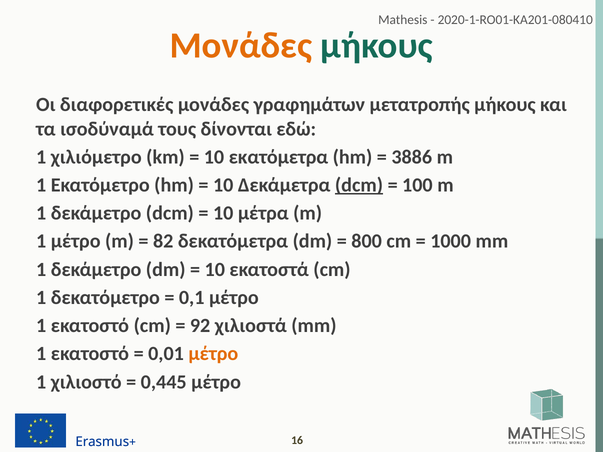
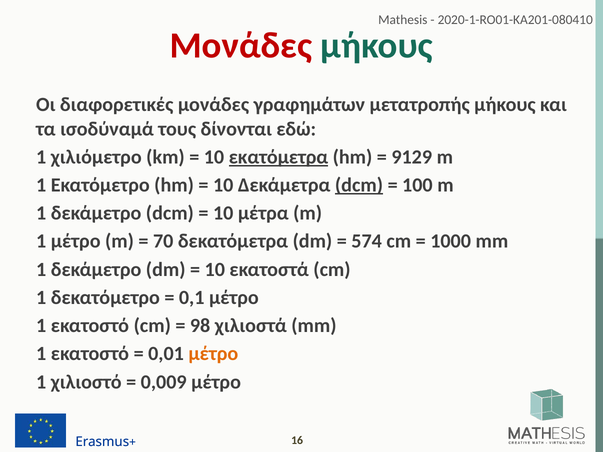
Μονάδες colour: orange -> red (241, 46)
εκατόμετρα underline: none -> present (279, 157)
3886: 3886 -> 9129 (412, 157)
82: 82 -> 70 (163, 241)
800: 800 -> 574 (367, 241)
92: 92 -> 98 (200, 326)
0,445: 0,445 -> 0,009 (164, 382)
